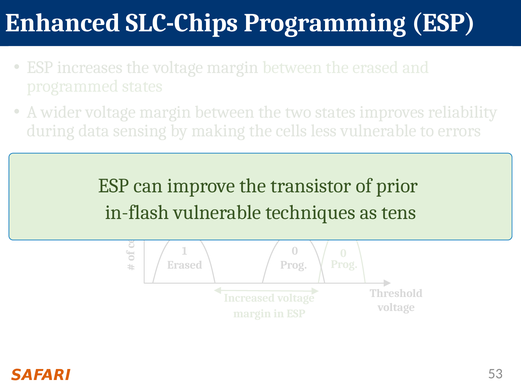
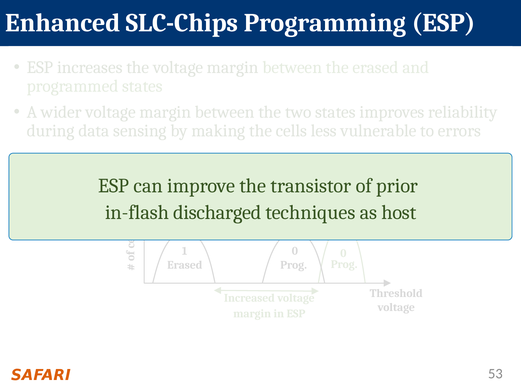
in-flash vulnerable: vulnerable -> discharged (217, 212)
tens: tens -> host (399, 212)
